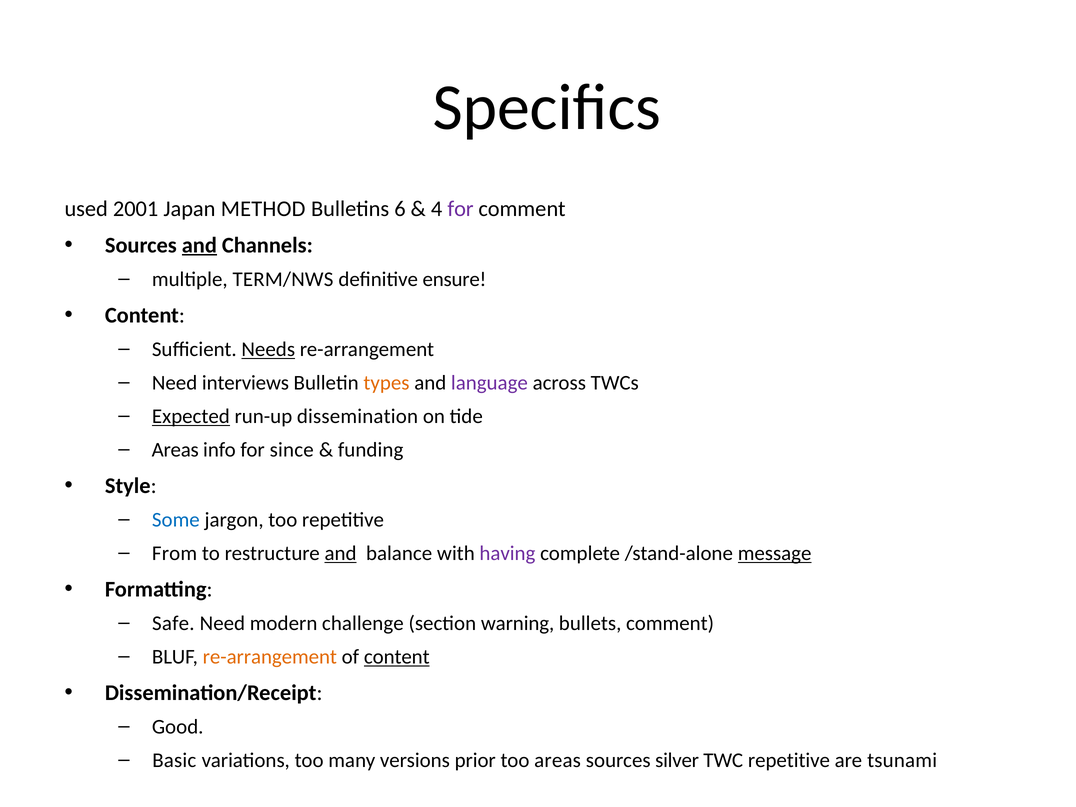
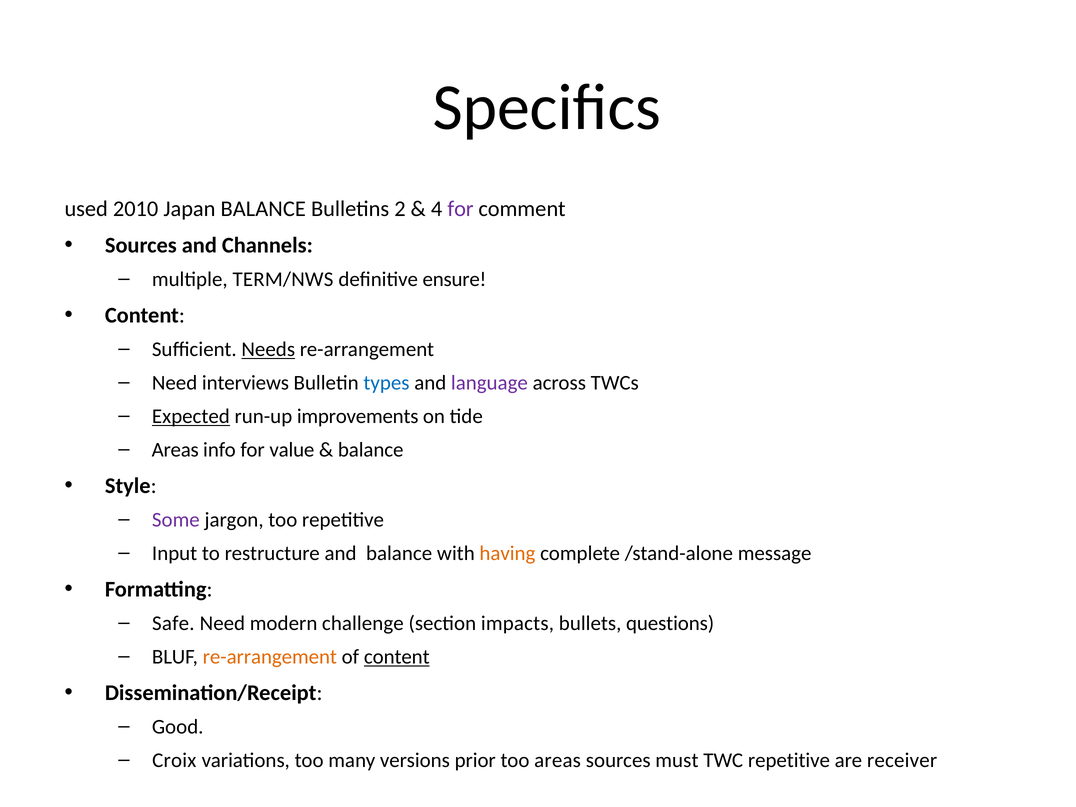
2001: 2001 -> 2010 (136, 209)
Japan METHOD: METHOD -> BALANCE (263, 209)
6: 6 -> 2 (400, 209)
and underline: present -> none (199, 245)
types colour: orange -> blue (386, 383)
dissemination: dissemination -> improvements (358, 416)
since: since -> value (292, 450)
funding: funding -> balance (371, 450)
Some colour: blue -> purple (176, 520)
From: From -> Input (175, 553)
and underline: present -> none (341, 553)
having colour: purple -> orange (507, 553)
message underline: present -> none (775, 553)
warning: warning -> impacts (517, 623)
bullets comment: comment -> questions (670, 623)
Basic: Basic -> Croix (174, 760)
silver: silver -> must (677, 760)
tsunami: tsunami -> receiver (902, 760)
